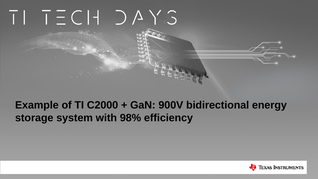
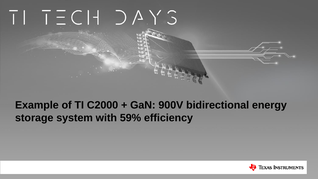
98%: 98% -> 59% (130, 118)
